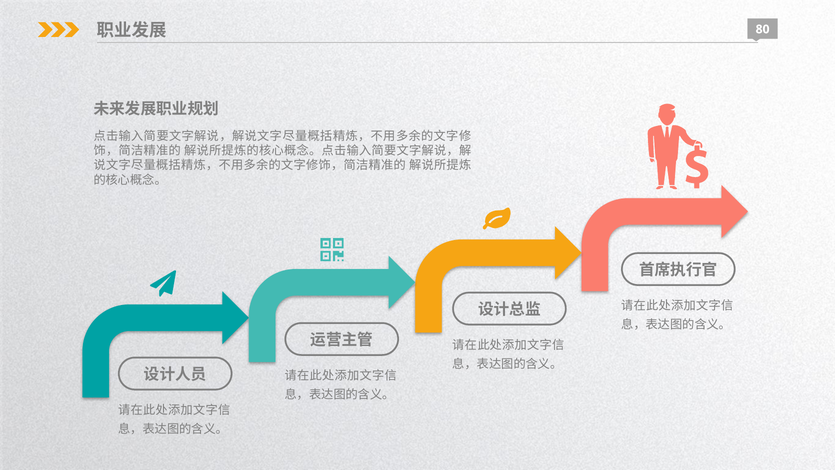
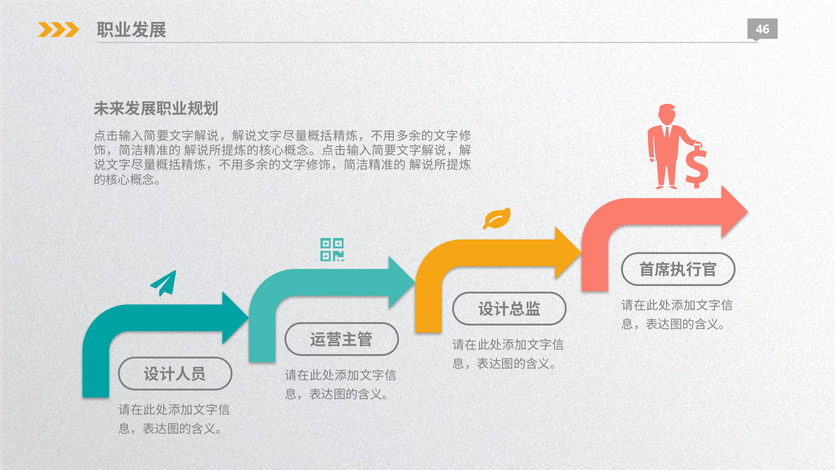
80: 80 -> 46 (763, 29)
